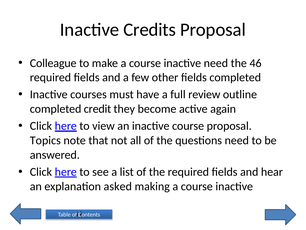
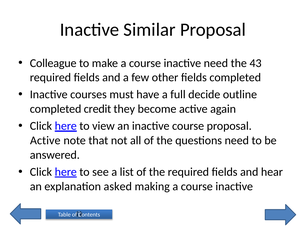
Credits: Credits -> Similar (150, 30)
46: 46 -> 43 (256, 63)
review: review -> decide (204, 94)
Topics: Topics -> Active (45, 140)
